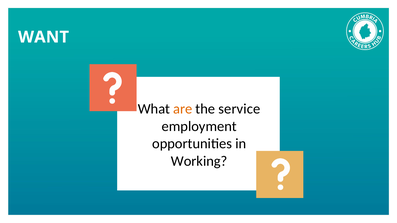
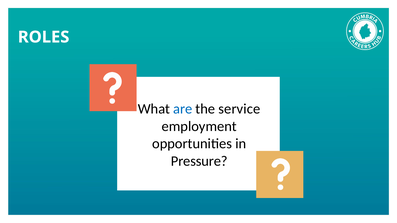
WANT: WANT -> ROLES (44, 37)
are colour: orange -> blue (183, 109)
Working: Working -> Pressure (199, 161)
